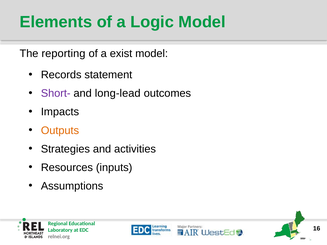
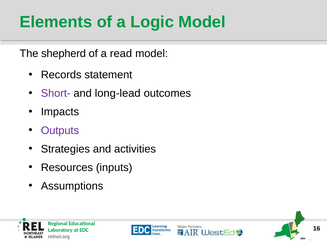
reporting: reporting -> shepherd (64, 54)
exist: exist -> read (121, 54)
Outputs colour: orange -> purple (60, 131)
